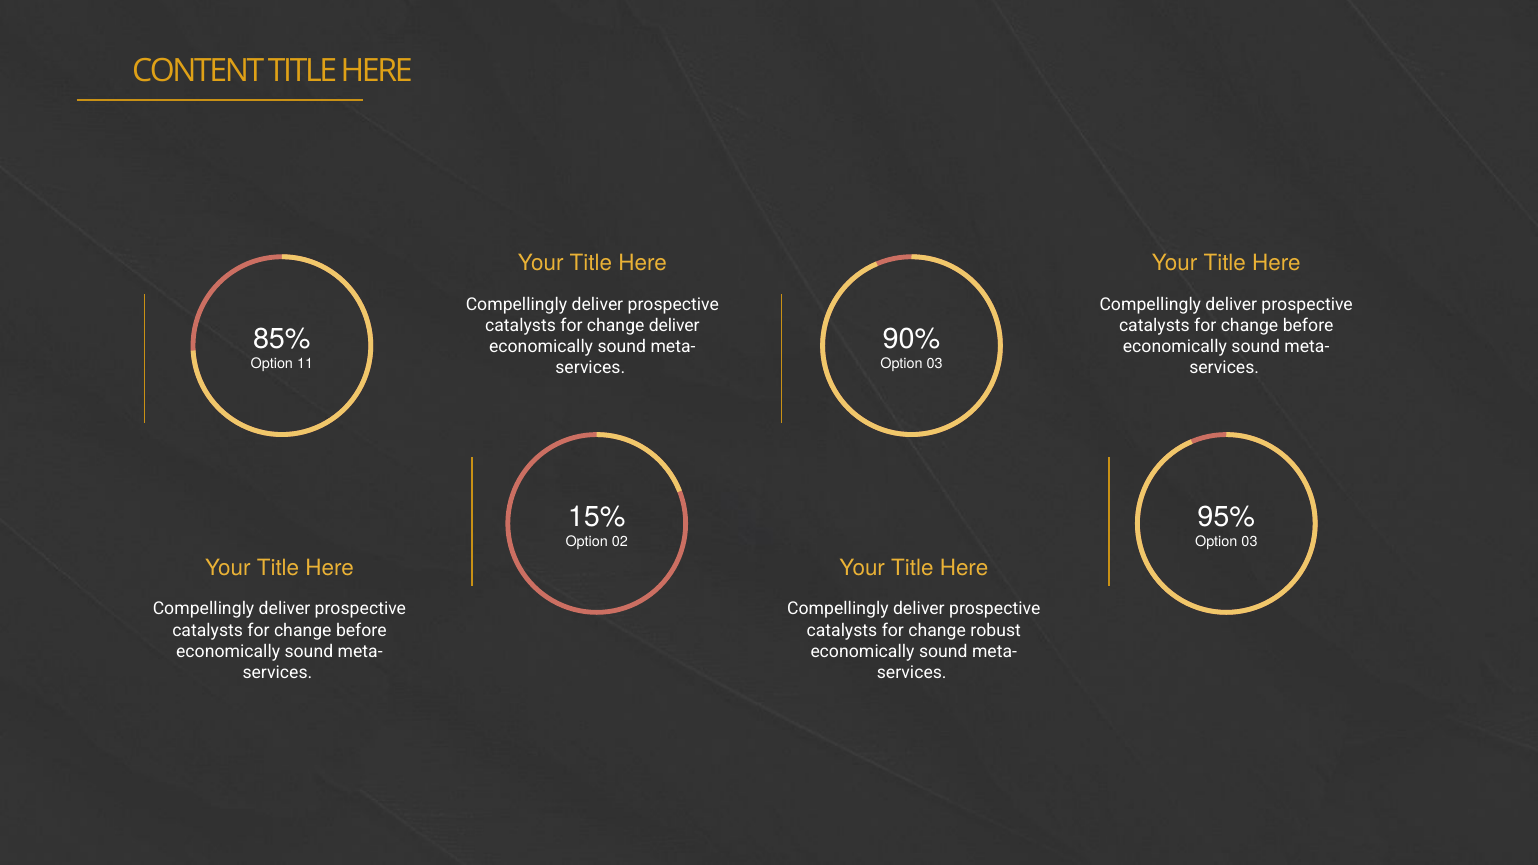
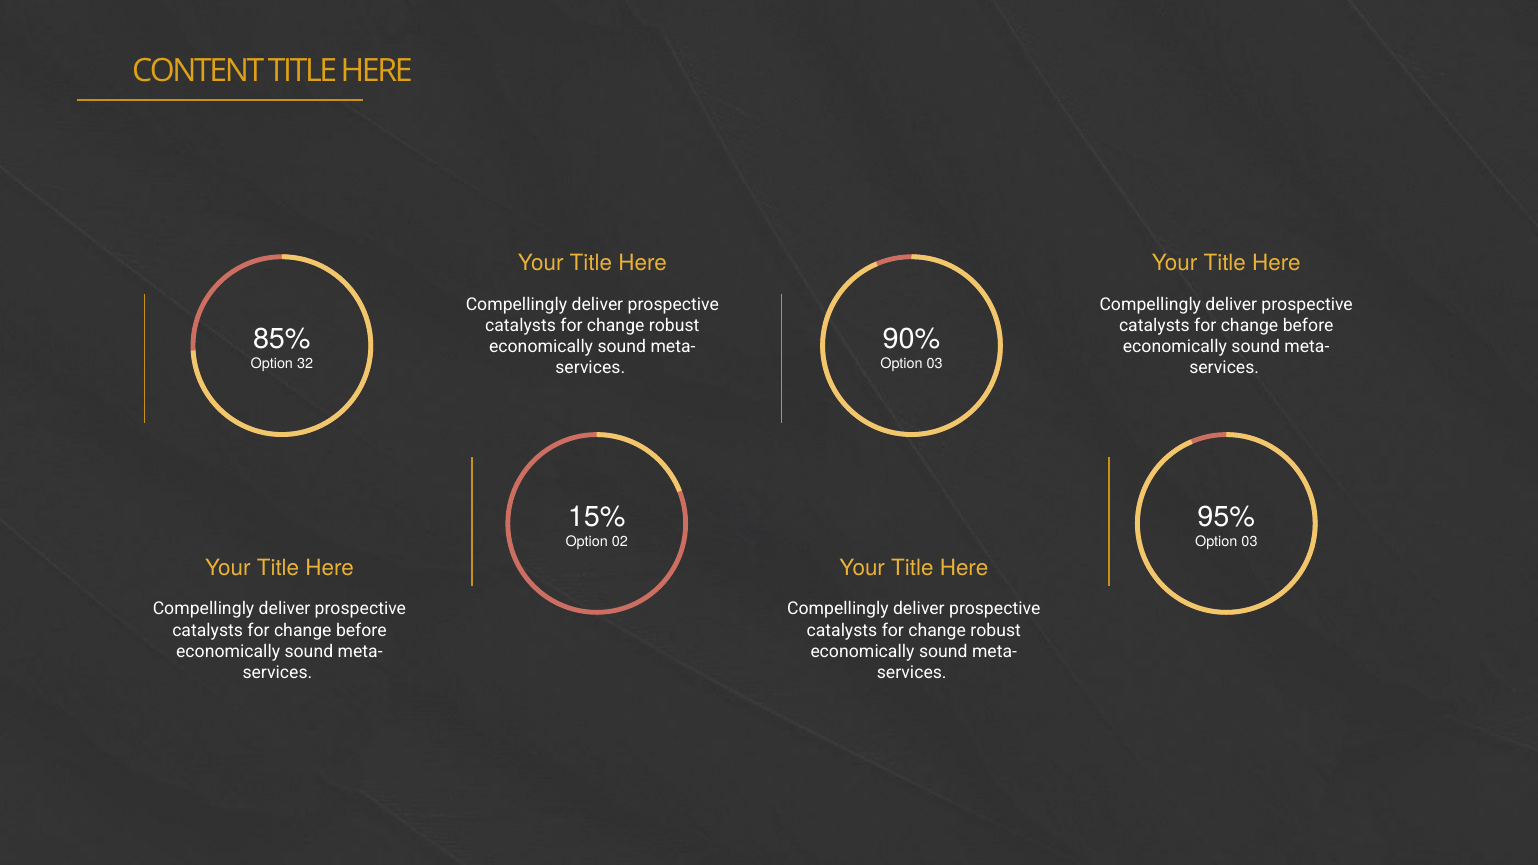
deliver: deliver -> robust (674, 326)
11: 11 -> 32 (305, 364)
